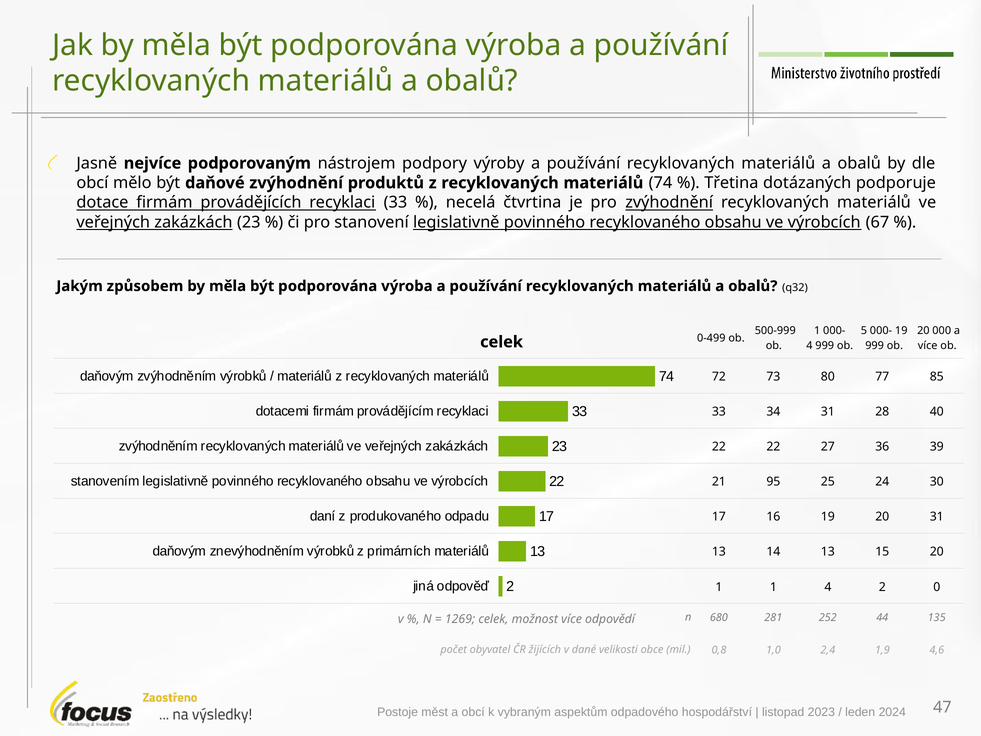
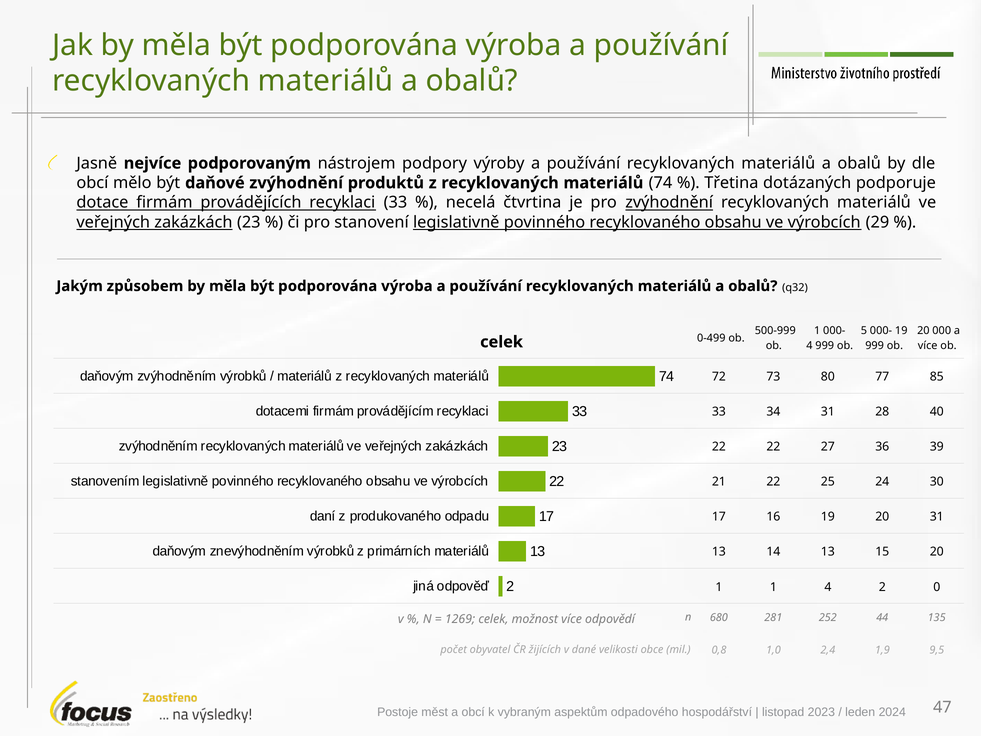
67: 67 -> 29 (877, 222)
21 95: 95 -> 22 (773, 482)
4,6: 4,6 -> 9,5 (937, 650)
